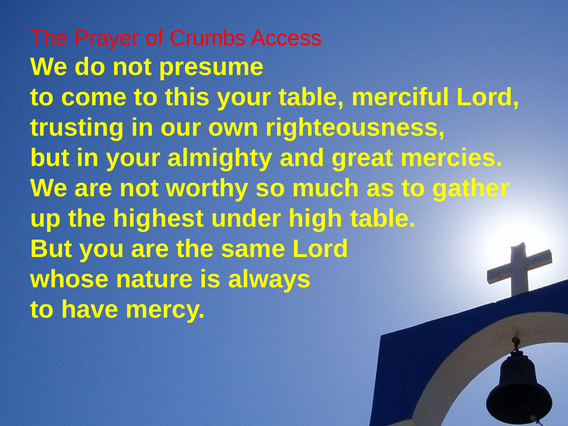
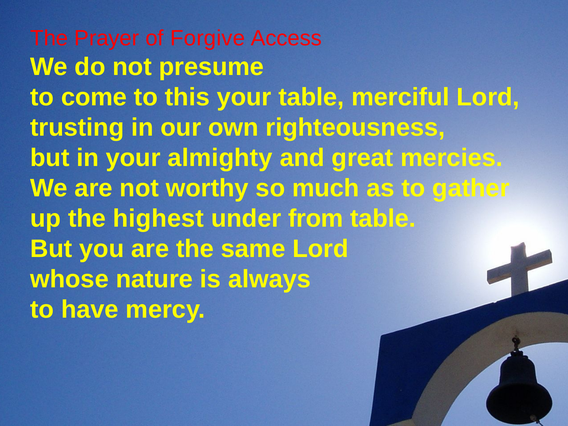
Crumbs: Crumbs -> Forgive (208, 38)
high: high -> from (316, 219)
